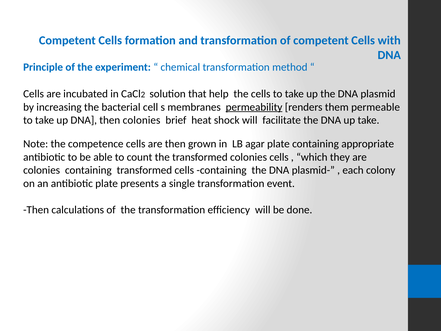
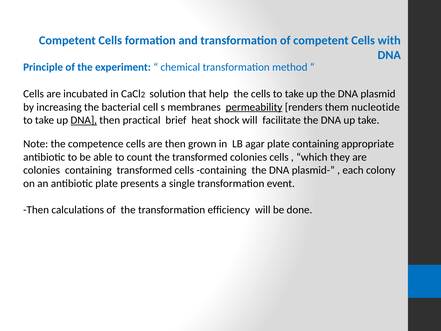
permeable: permeable -> nucleotide (376, 107)
DNA underline: none -> present (84, 120)
then colonies: colonies -> practical (142, 120)
